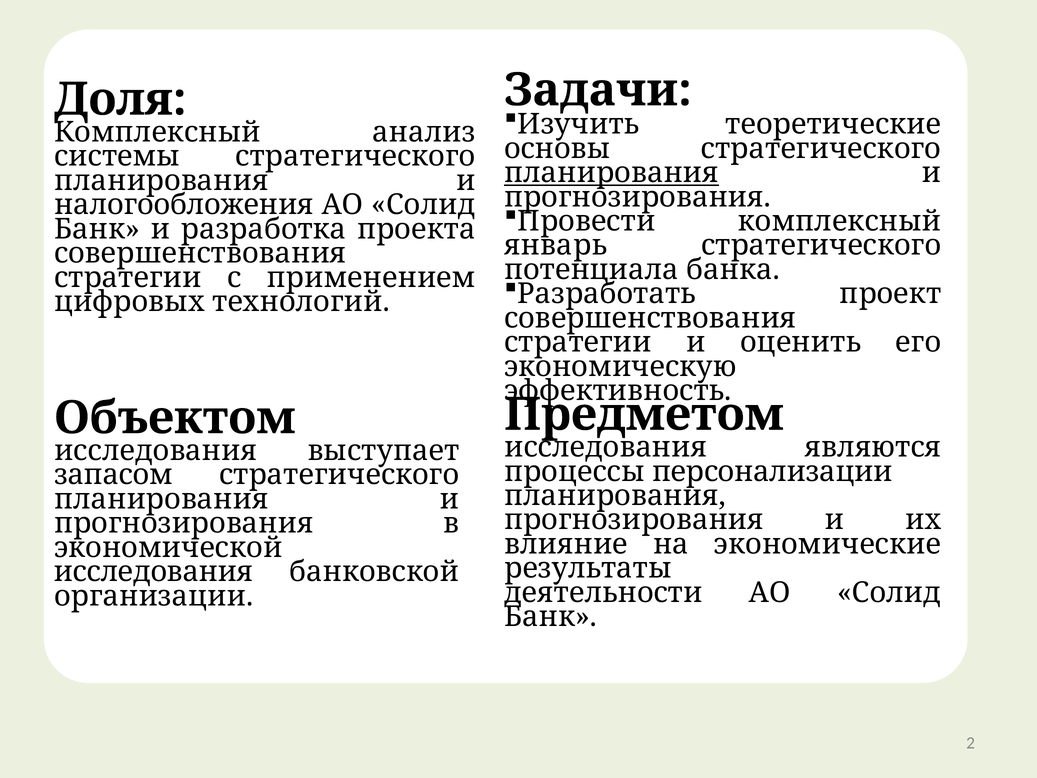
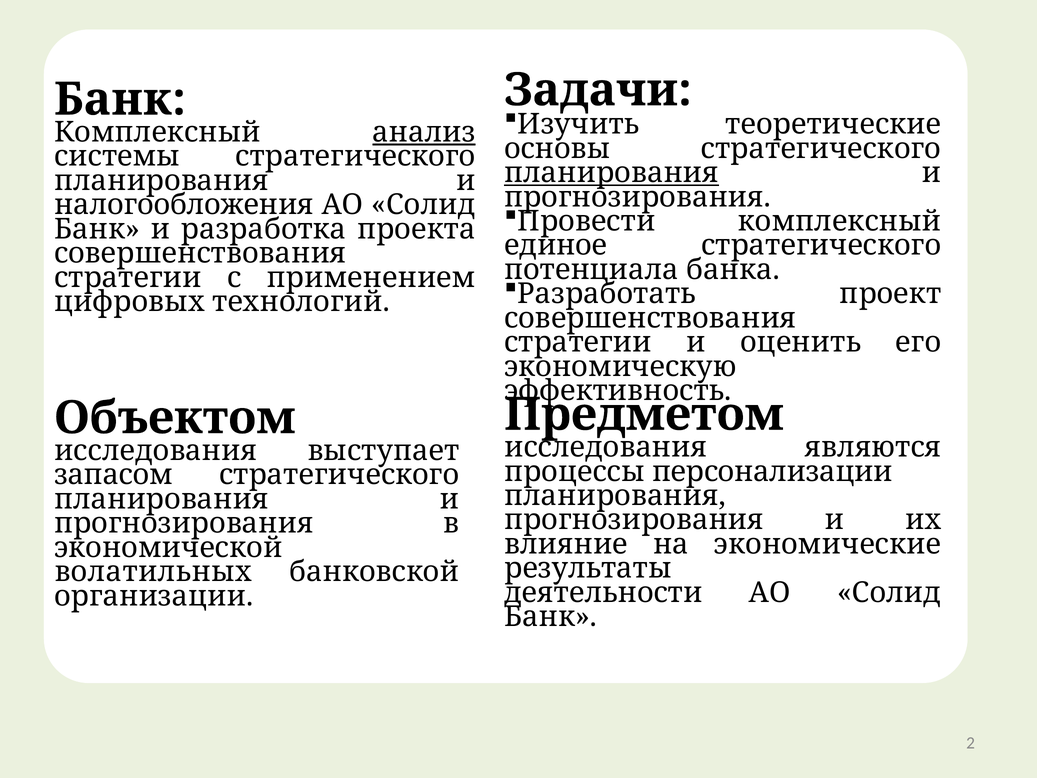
Доля: Доля -> Банк (120, 99)
анализ underline: none -> present (424, 132)
январь: январь -> единое (556, 245)
исследования: исследования -> волатильных (153, 572)
